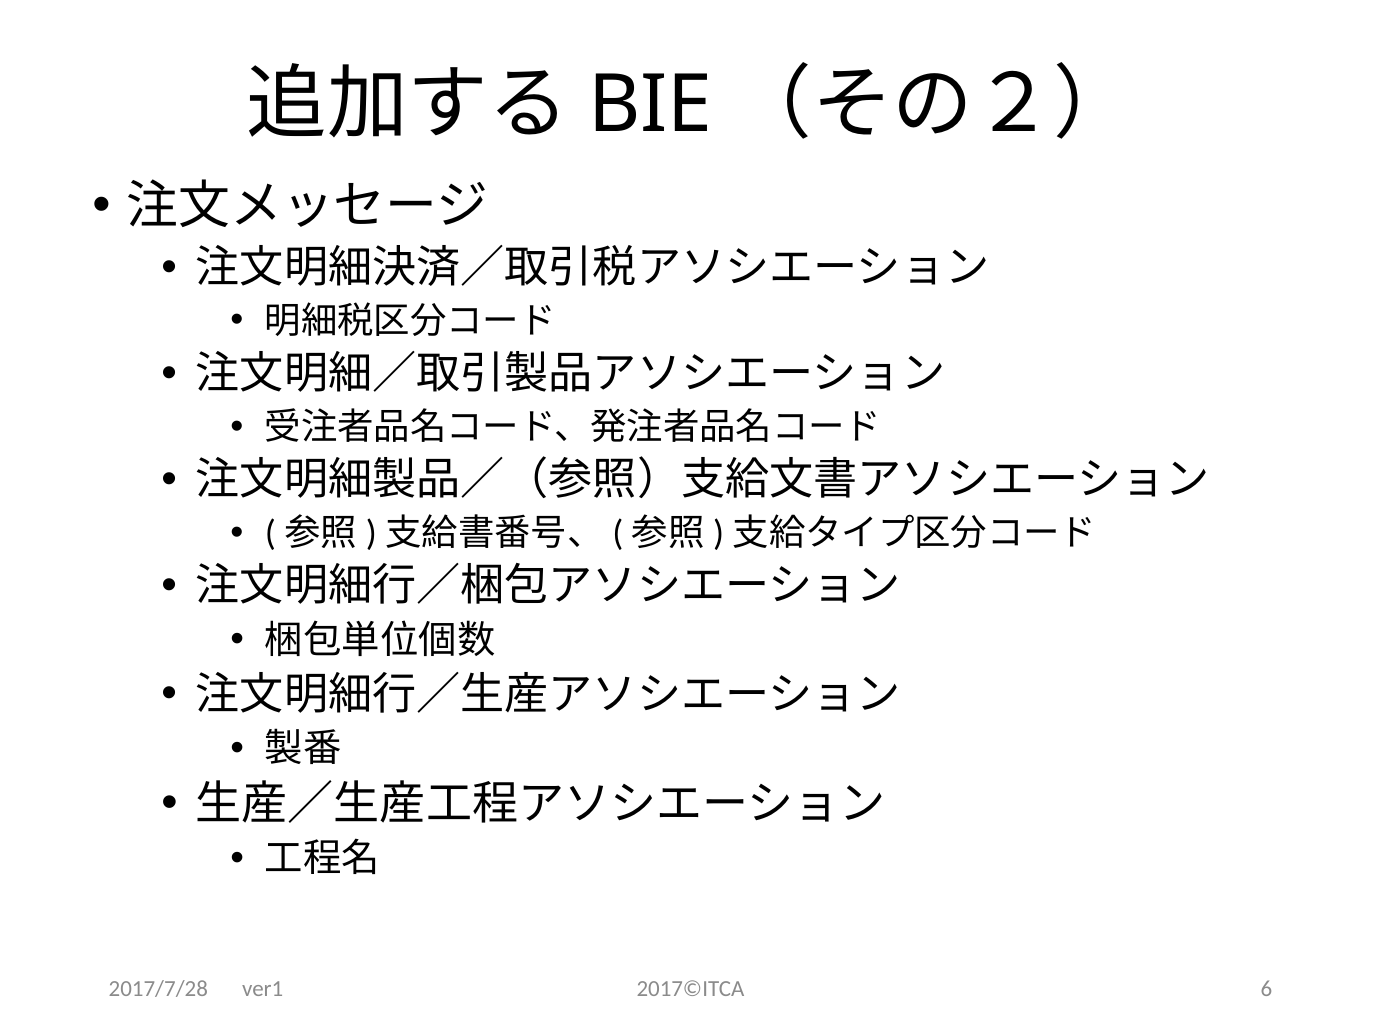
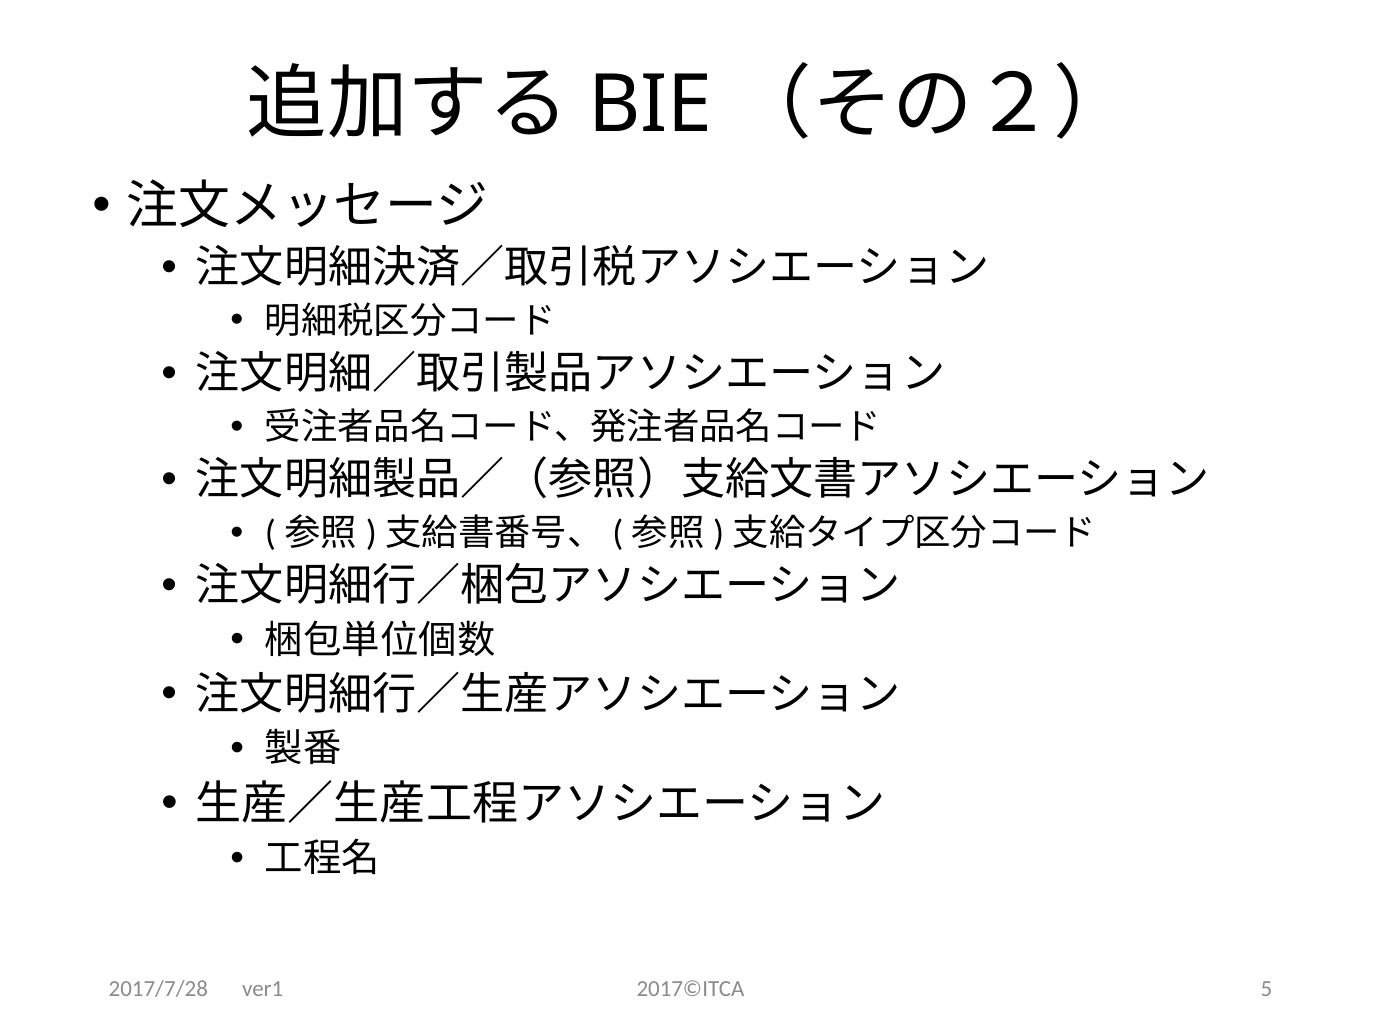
6: 6 -> 5 (1267, 989)
